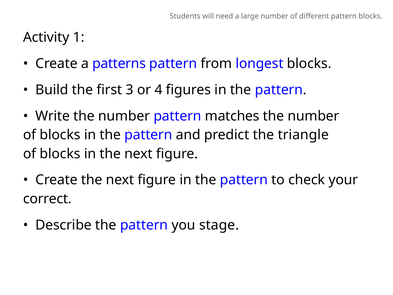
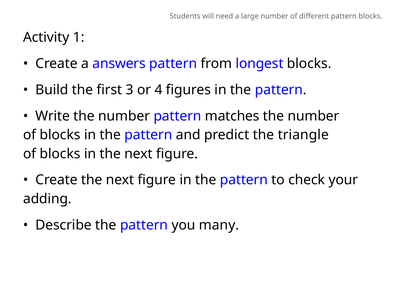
patterns: patterns -> answers (119, 64)
correct: correct -> adding (47, 199)
stage: stage -> many (219, 225)
